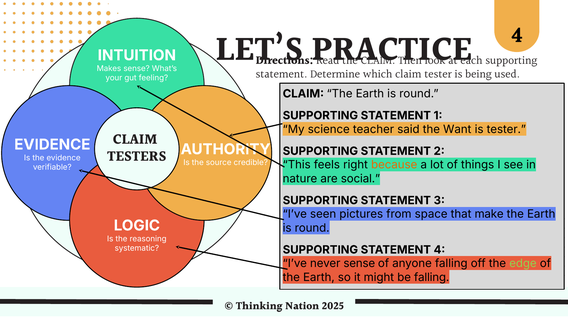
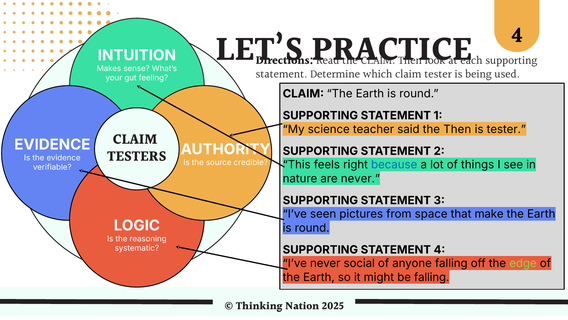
the Want: Want -> Then (457, 129)
because colour: orange -> blue (394, 165)
are social: social -> never (360, 178)
never sense: sense -> social (359, 263)
